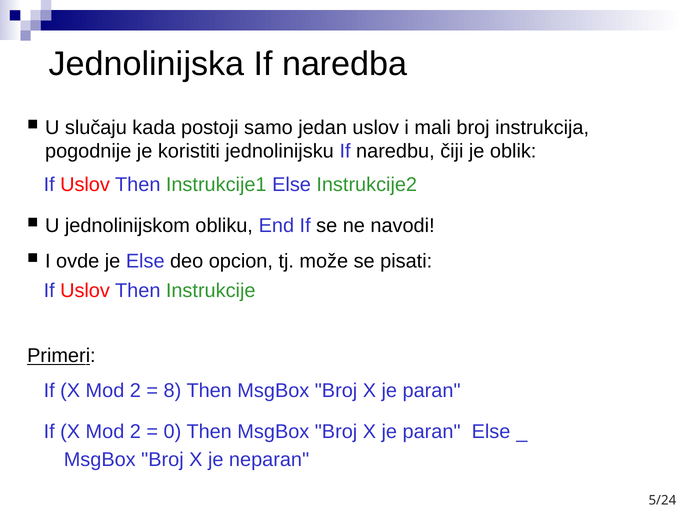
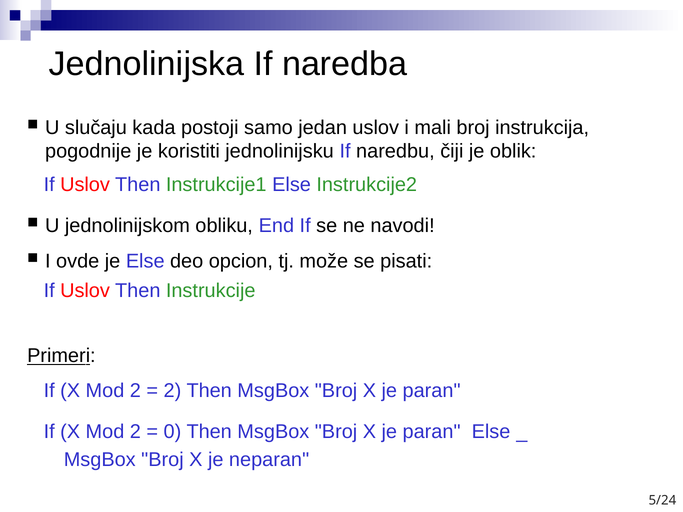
8: 8 -> 2 (172, 391)
